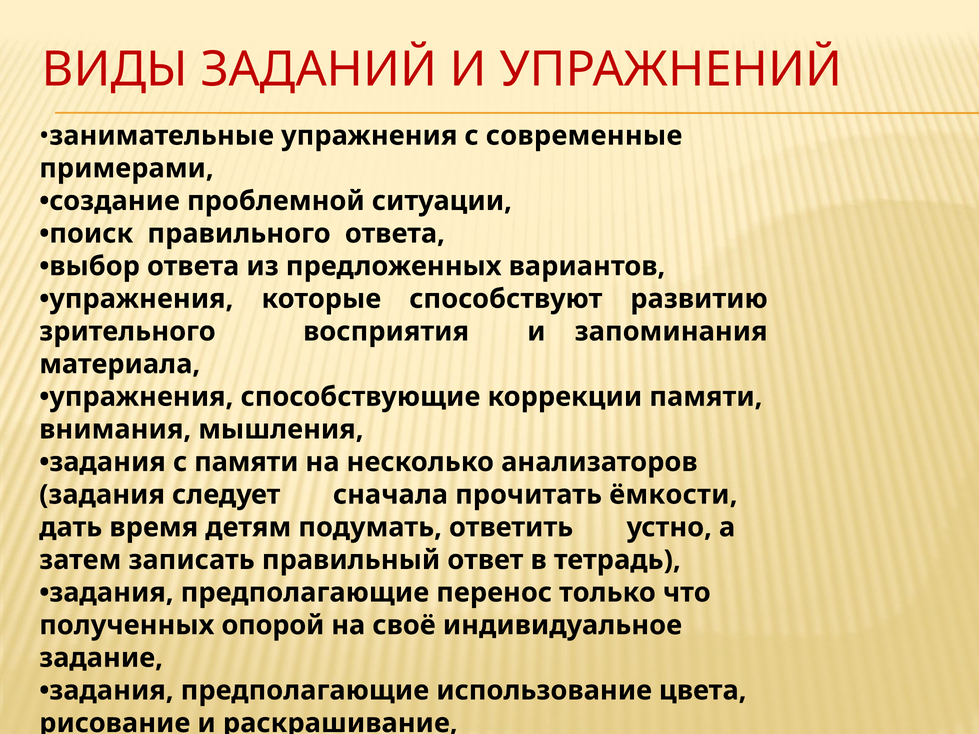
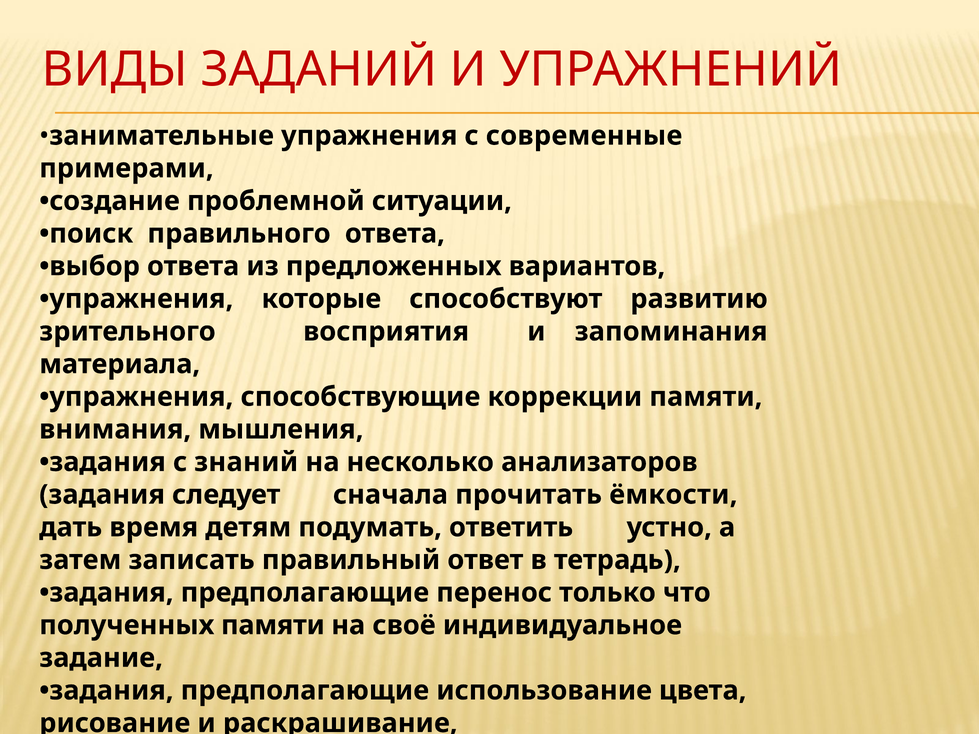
с памяти: памяти -> знаний (246, 462)
полученных опорой: опорой -> памяти (273, 625)
